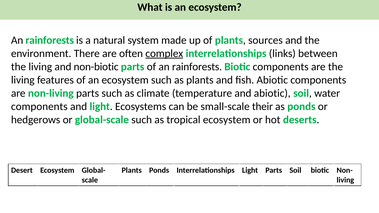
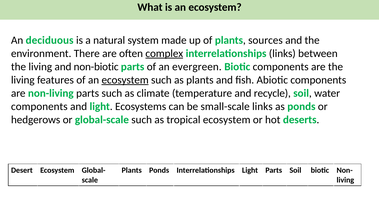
rainforests: rainforests -> deciduous (50, 40)
of an rainforests: rainforests -> evergreen (197, 67)
ecosystem underline: none -> present (125, 80)
and abiotic: abiotic -> recycle (272, 93)
small-scale their: their -> links (262, 107)
